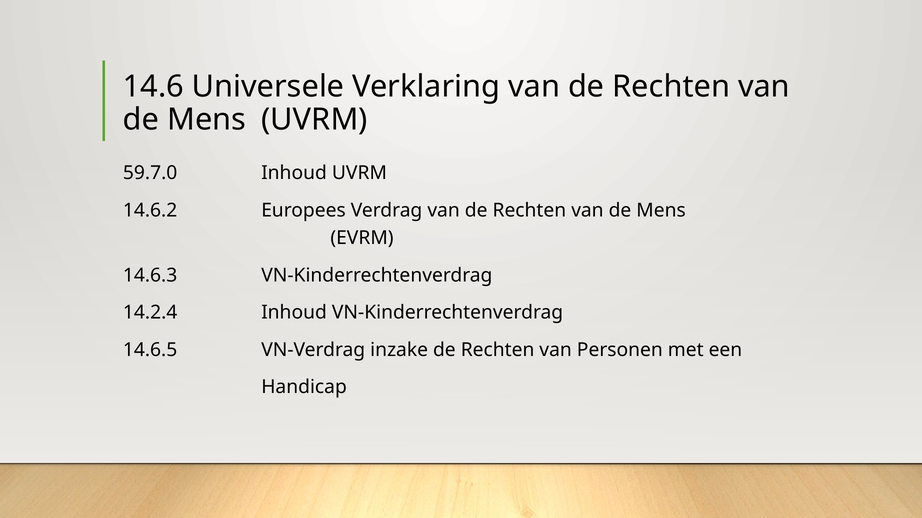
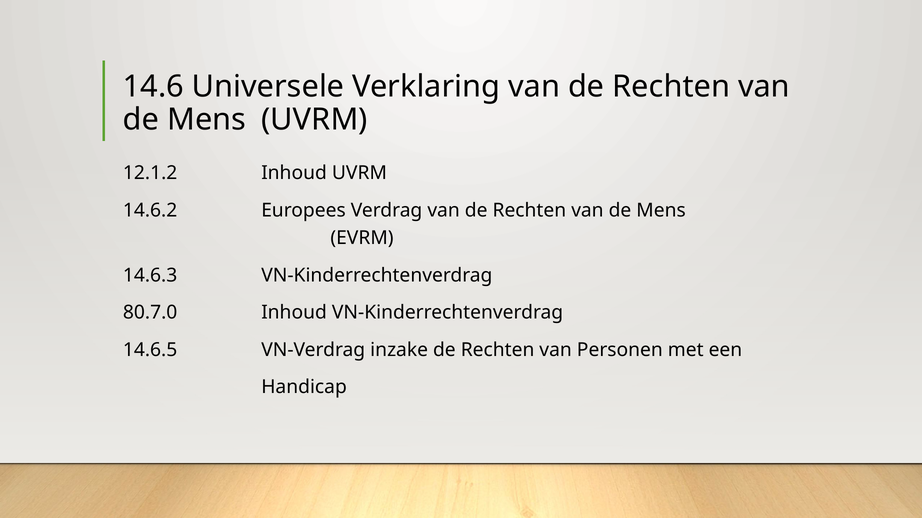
59.7.0: 59.7.0 -> 12.1.2 (150, 173)
14.2.4: 14.2.4 -> 80.7.0 (150, 313)
